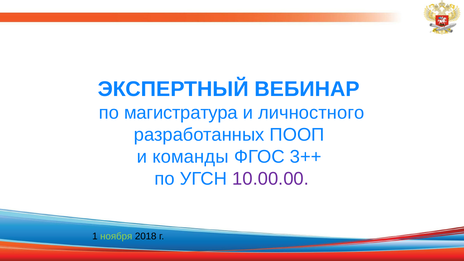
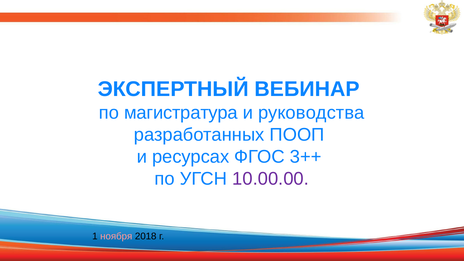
личностного: личностного -> руководства (311, 113)
команды: команды -> ресурсах (191, 157)
ноября colour: light green -> pink (116, 236)
